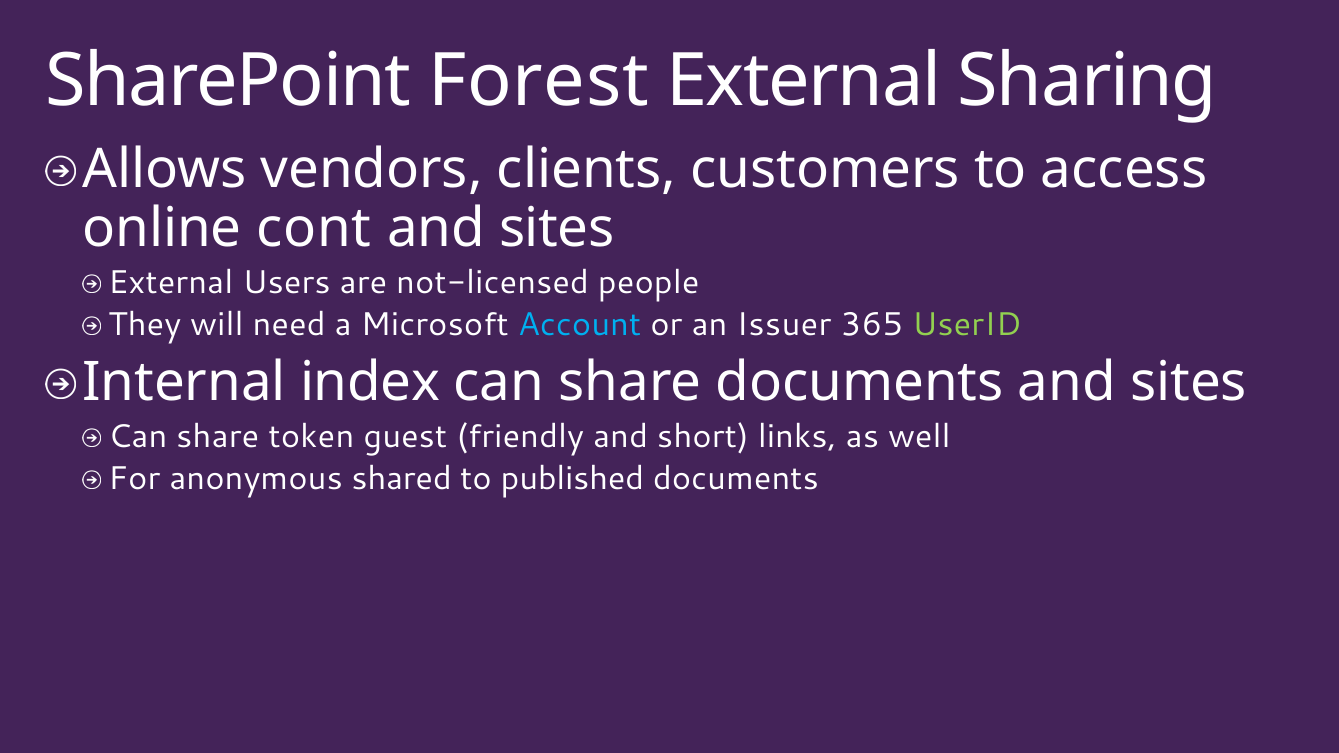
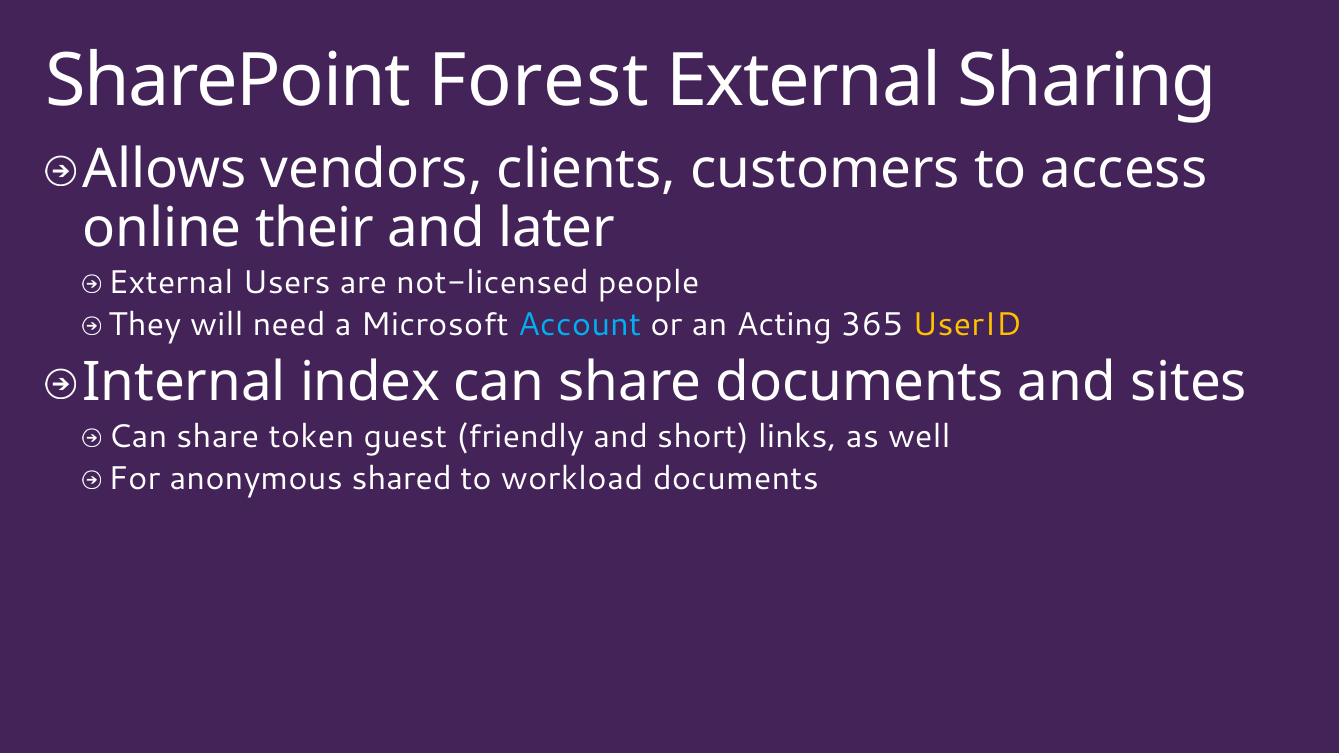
cont: cont -> their (315, 229)
sites: sites -> later (557, 229)
Issuer: Issuer -> Acting (784, 325)
UserID colour: light green -> yellow (967, 325)
published: published -> workload (572, 479)
